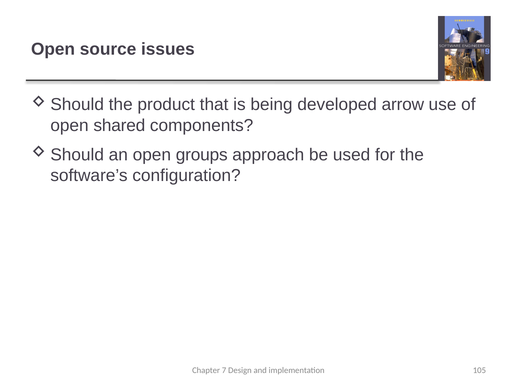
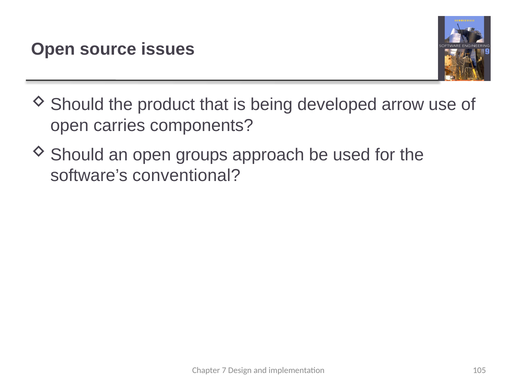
shared: shared -> carries (119, 125)
configuration: configuration -> conventional (186, 175)
